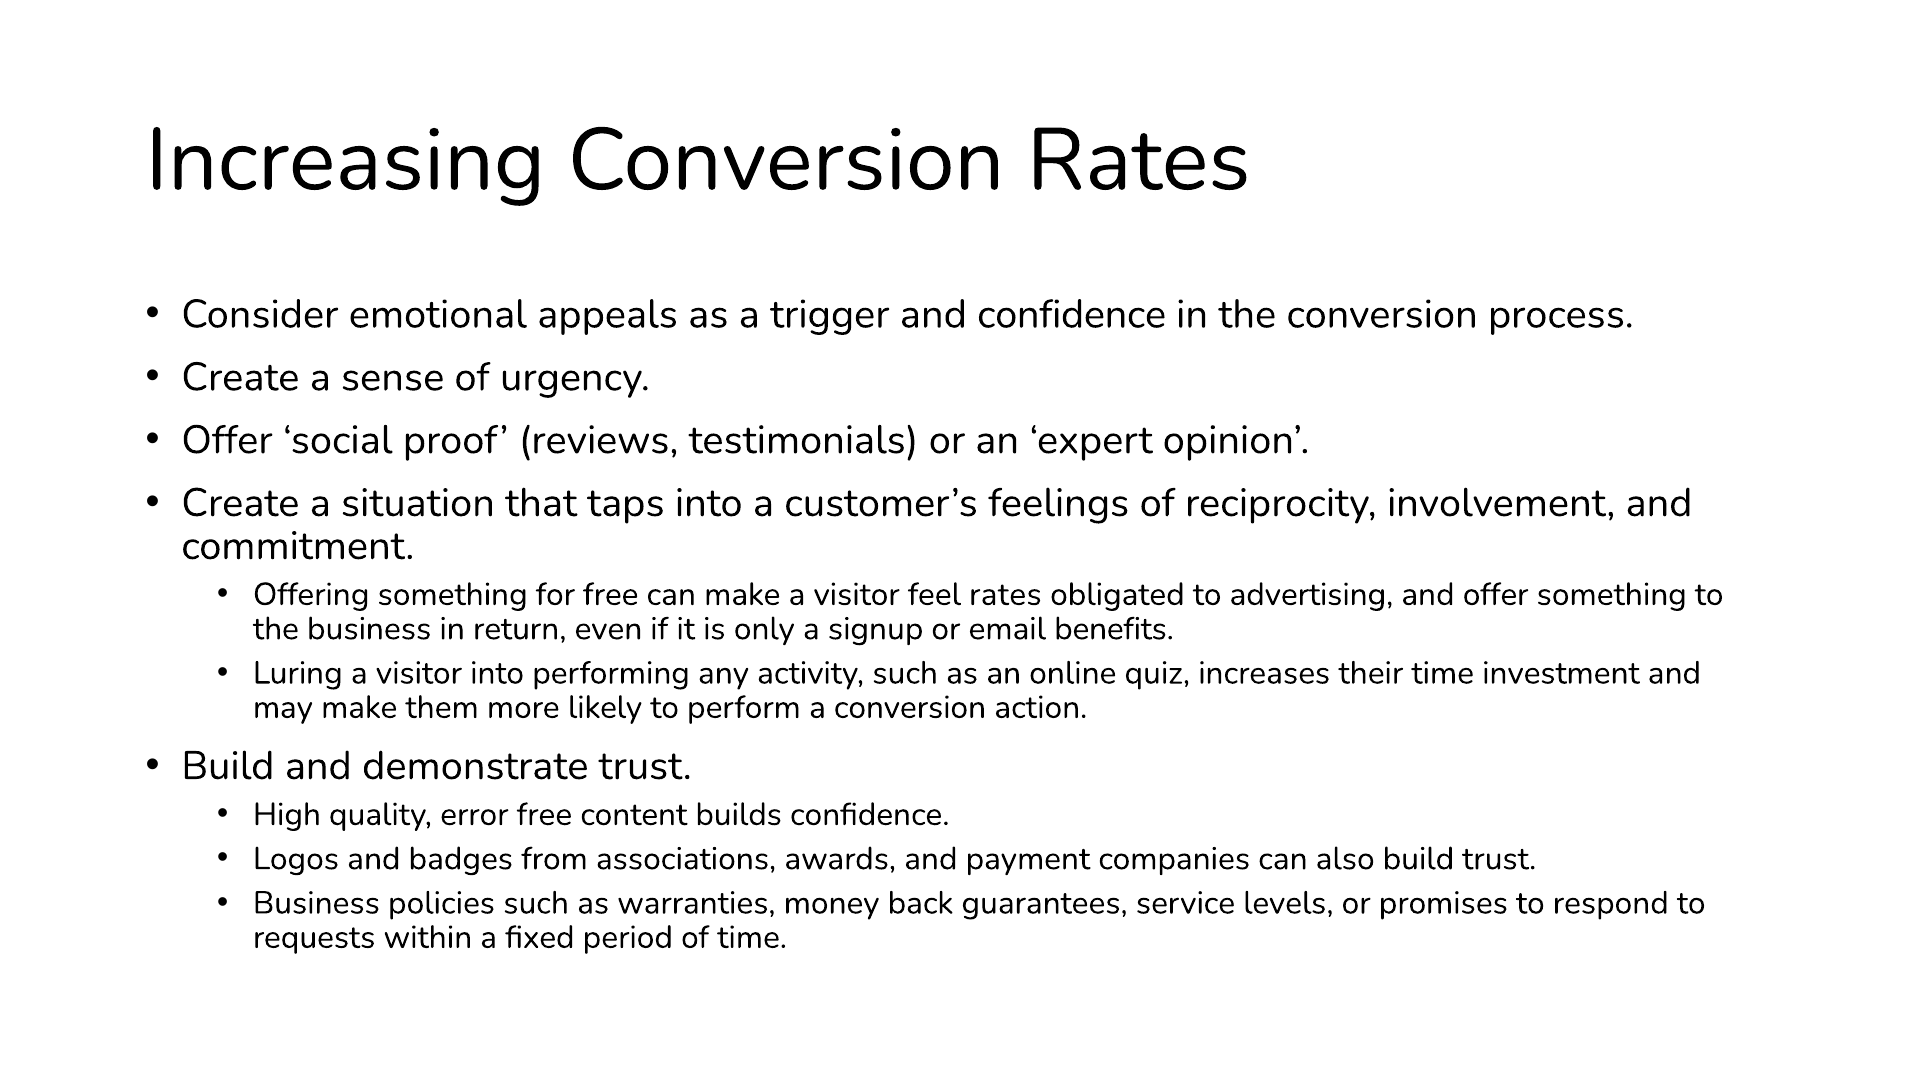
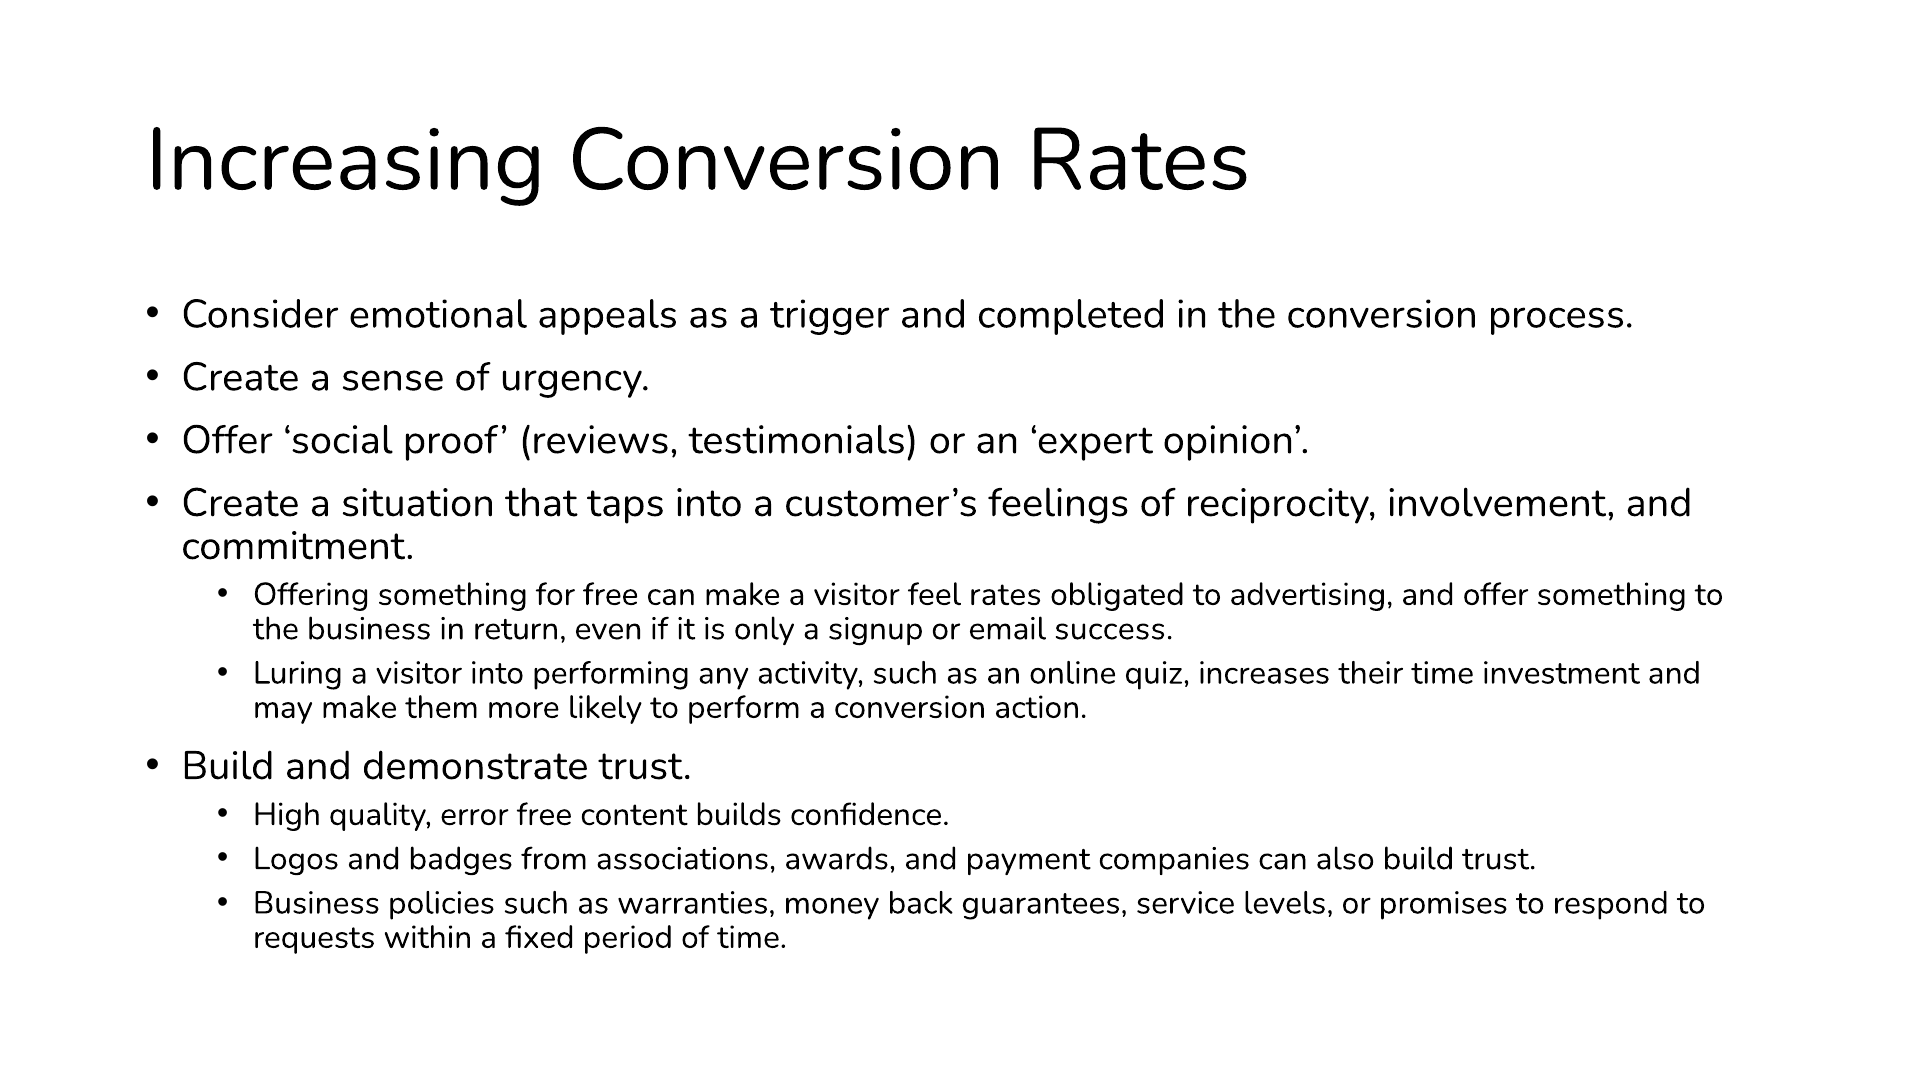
and confidence: confidence -> completed (1072, 314)
benefits: benefits -> success (1114, 629)
